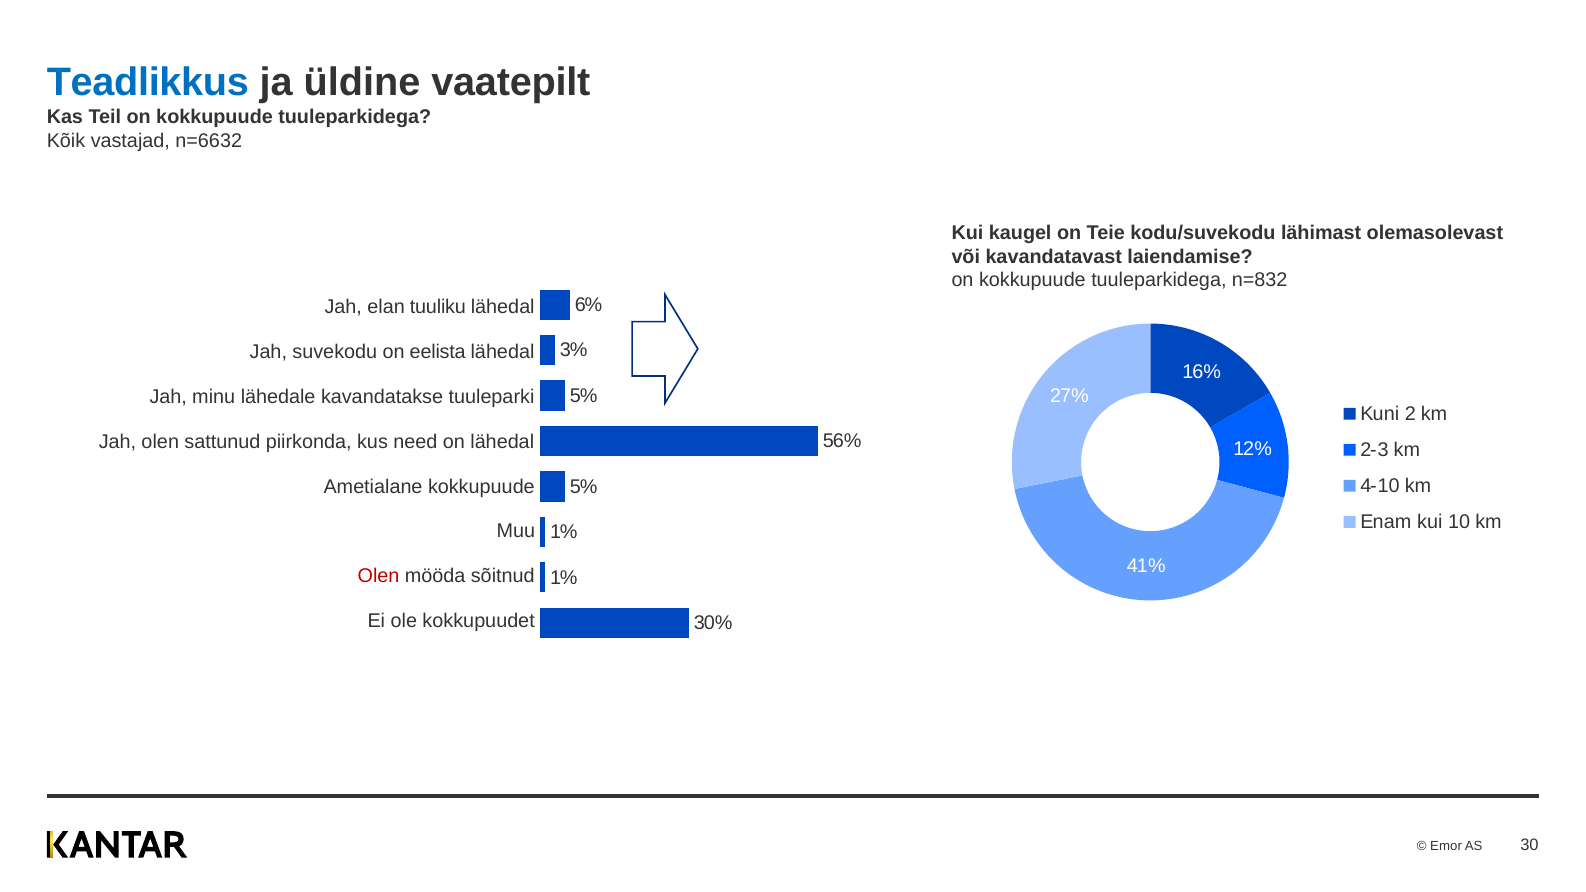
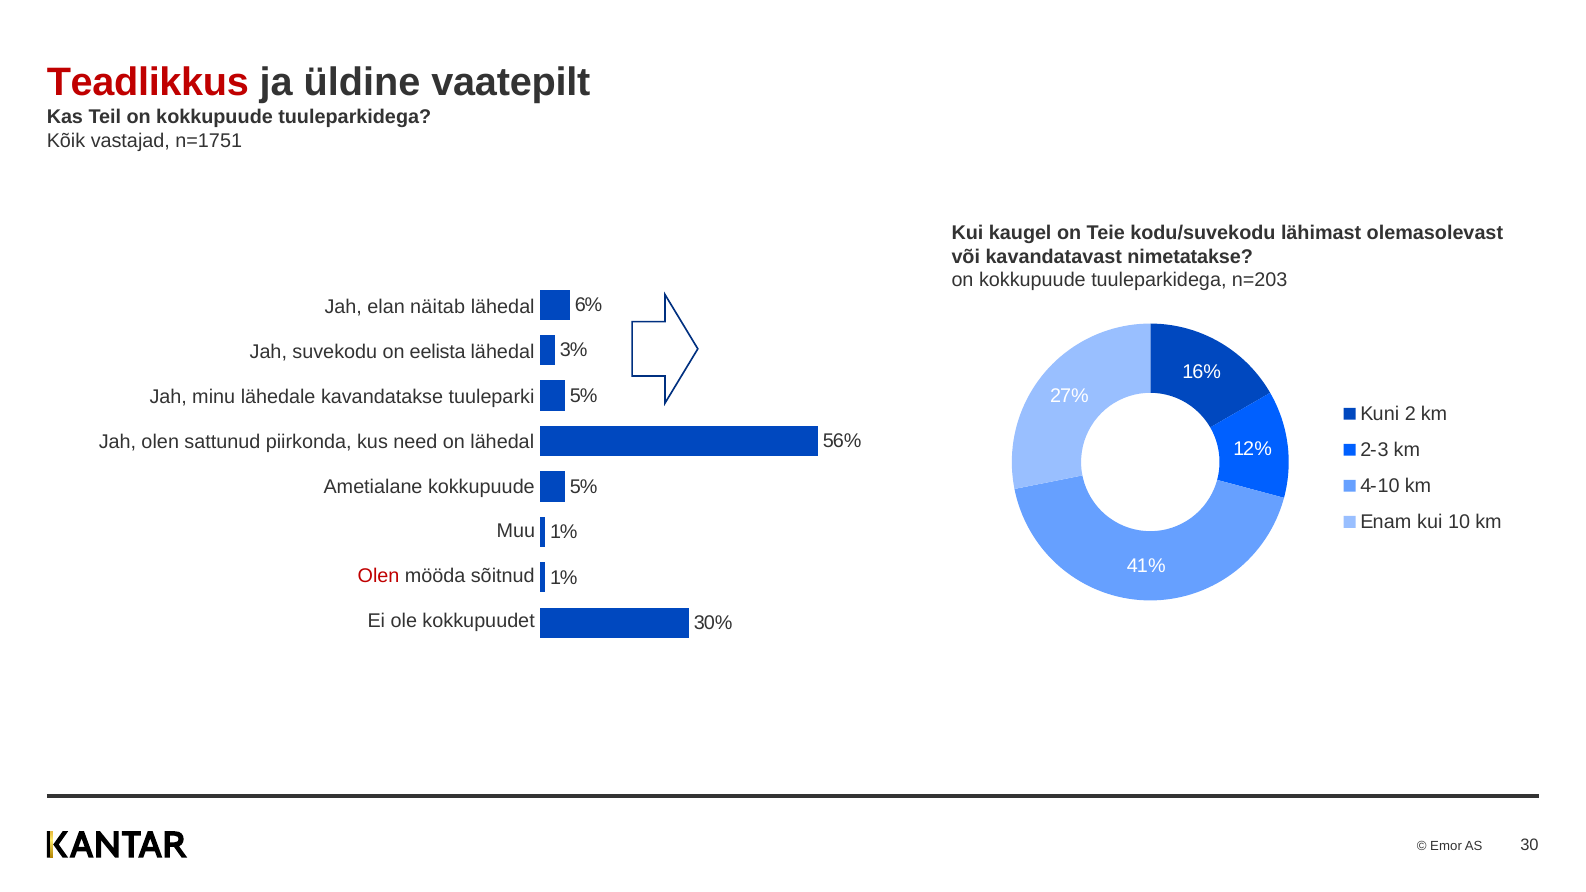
Teadlikkus colour: blue -> red (148, 83)
n=6632: n=6632 -> n=1751 (209, 141)
laiendamise: laiendamise -> nimetatakse (1190, 257)
n=832: n=832 -> n=203 (1260, 280)
tuuliku: tuuliku -> näitab (438, 307)
